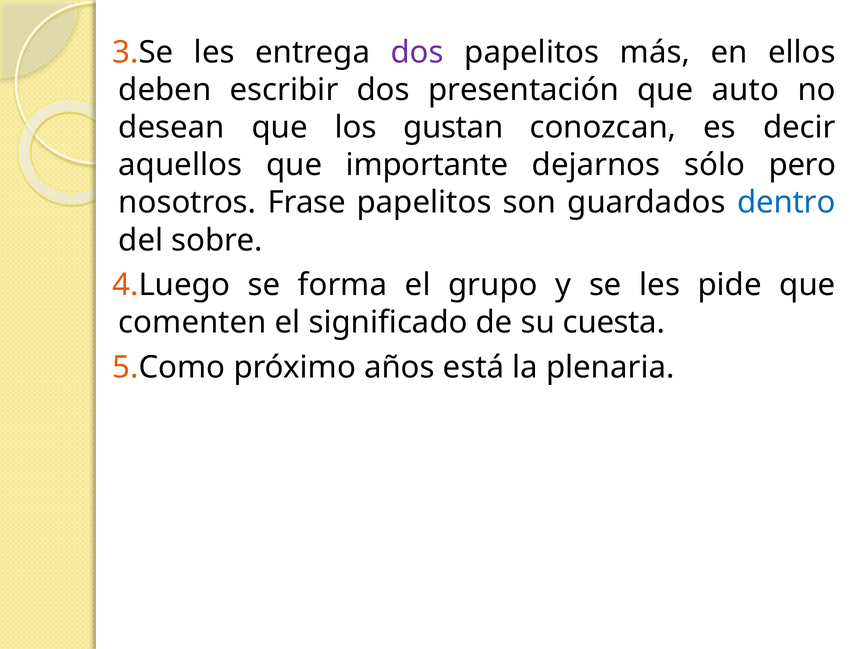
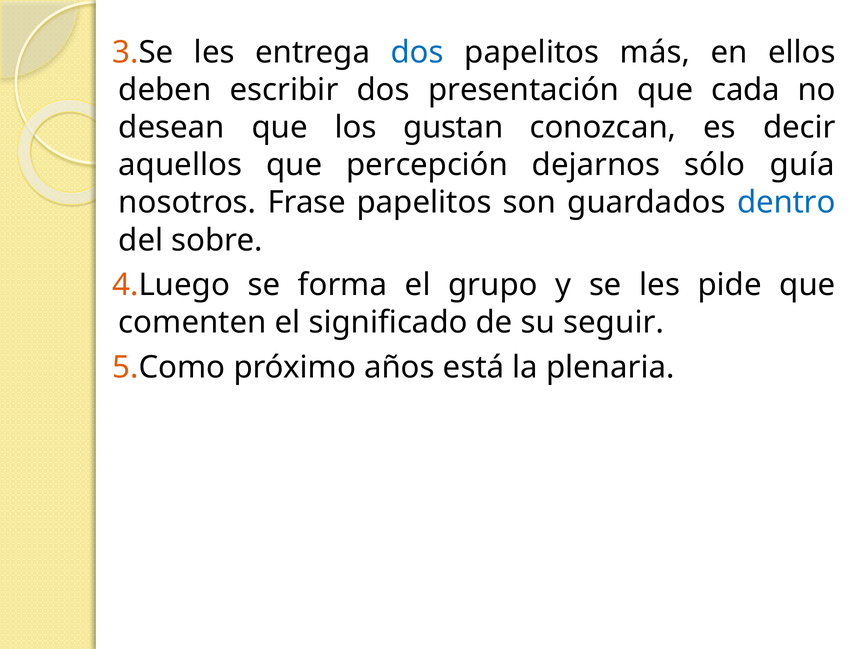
dos colour: purple -> blue (417, 52)
auto: auto -> cada (746, 90)
importante: importante -> percepción (427, 165)
pero: pero -> guía (802, 165)
cuesta: cuesta -> seguir (614, 322)
